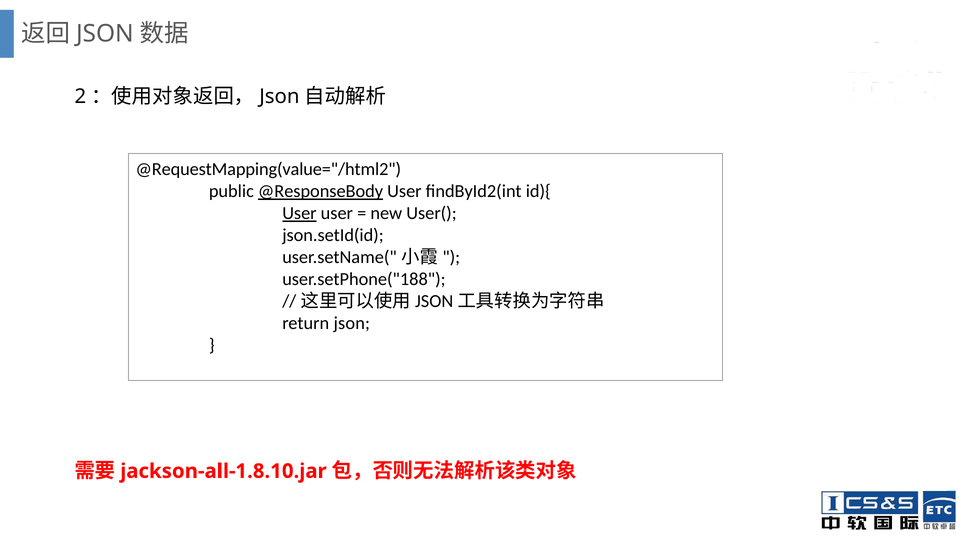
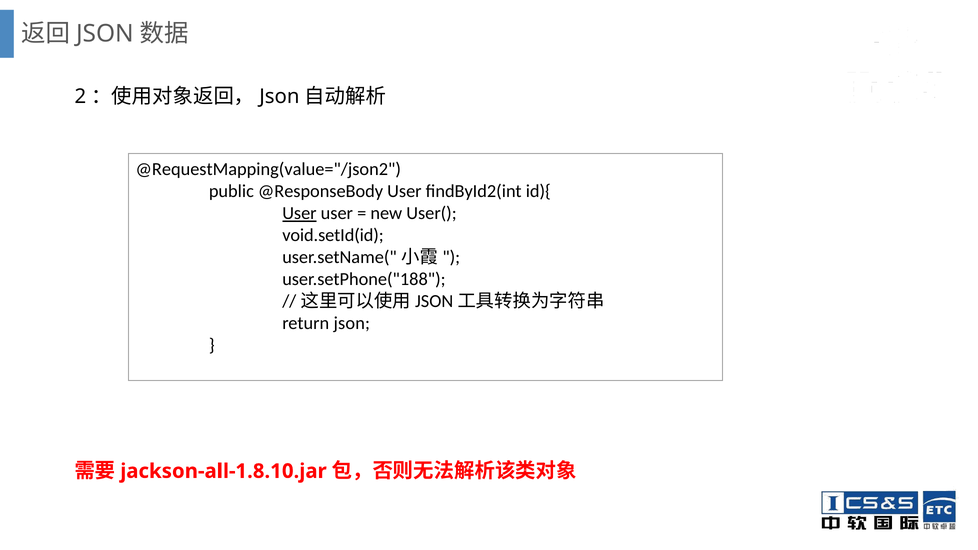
@RequestMapping(value="/html2: @RequestMapping(value="/html2 -> @RequestMapping(value="/json2 (268, 169)
@ResponseBody underline: present -> none (321, 191)
json.setId(id: json.setId(id -> void.setId(id (333, 235)
